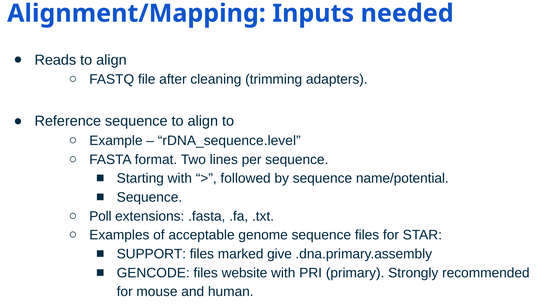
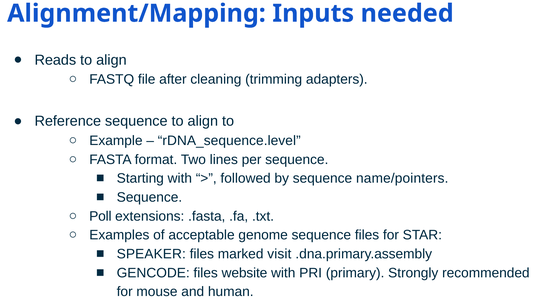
name/potential: name/potential -> name/pointers (402, 179)
SUPPORT: SUPPORT -> SPEAKER (151, 254)
give: give -> visit (279, 254)
